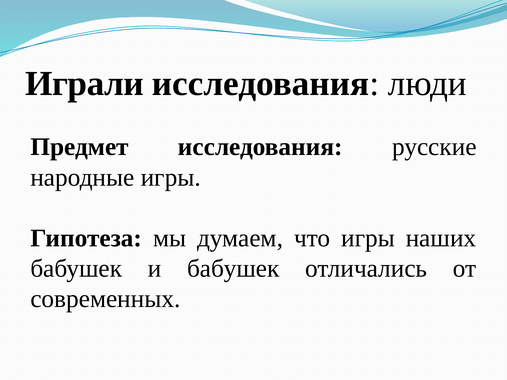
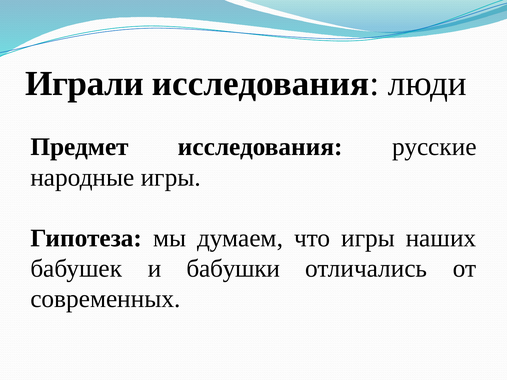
и бабушек: бабушек -> бабушки (233, 269)
